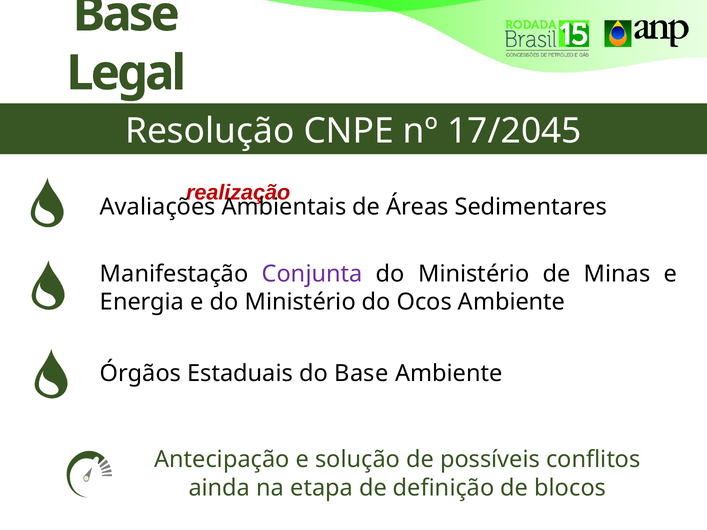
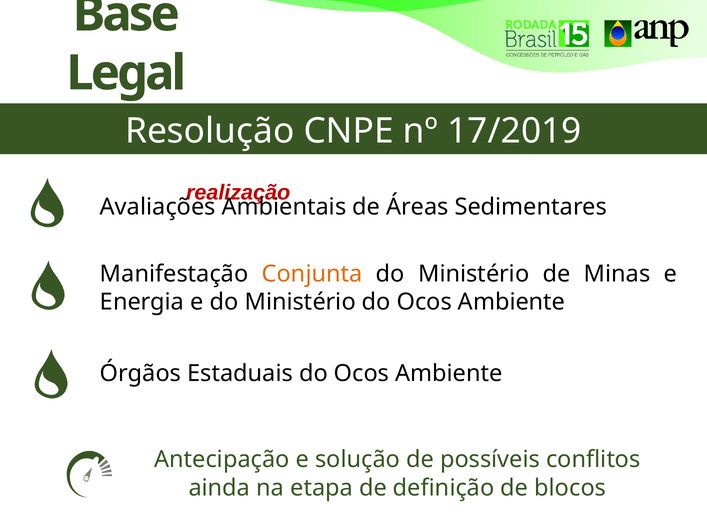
17/2045: 17/2045 -> 17/2019 (514, 131)
Conjunta colour: purple -> orange (312, 274)
Estaduais do Base: Base -> Ocos (362, 374)
